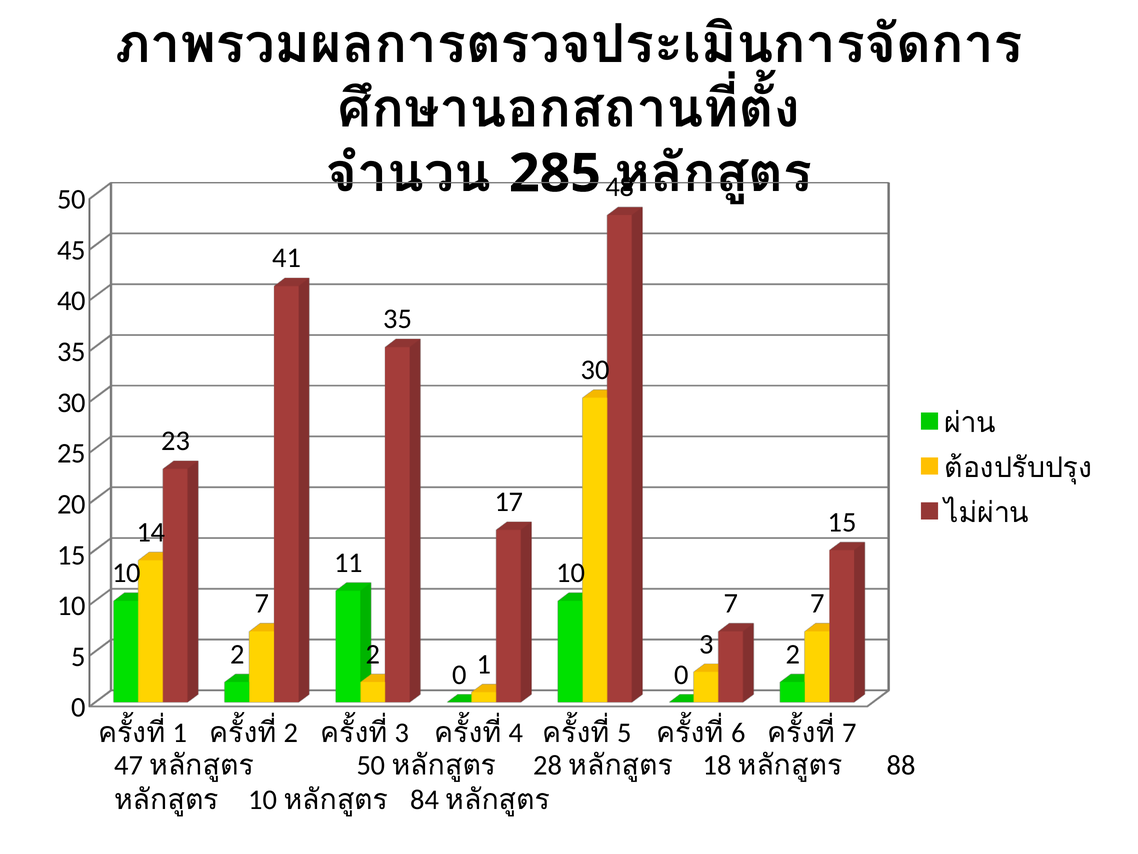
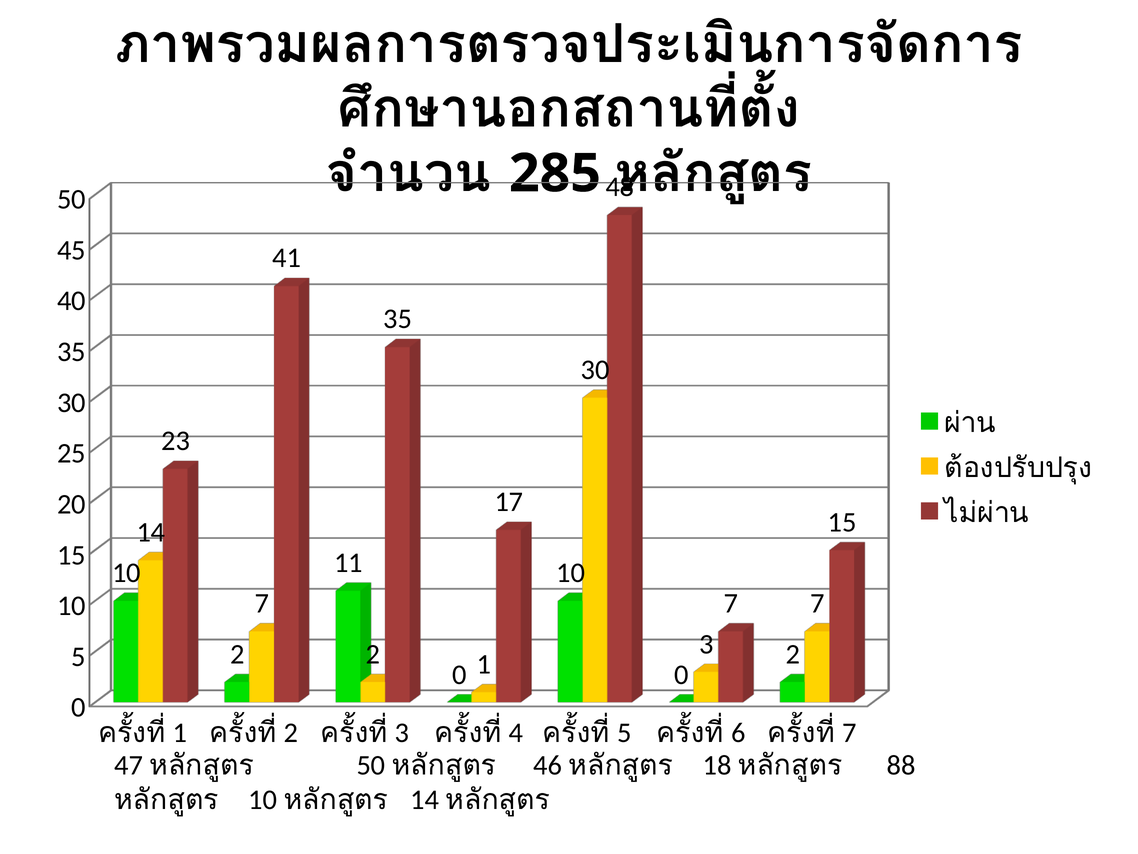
28: 28 -> 46 (548, 765)
84: 84 -> 14 (425, 799)
